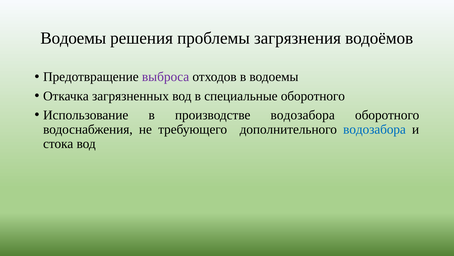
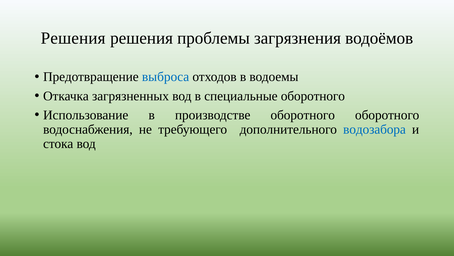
Водоемы: Водоемы -> Решения (73, 38)
выброса colour: purple -> blue (166, 77)
производстве водозабора: водозабора -> оборотного (303, 115)
